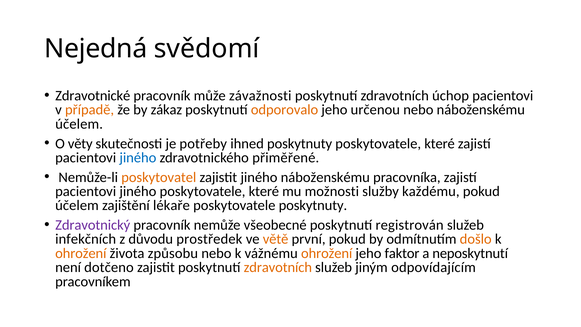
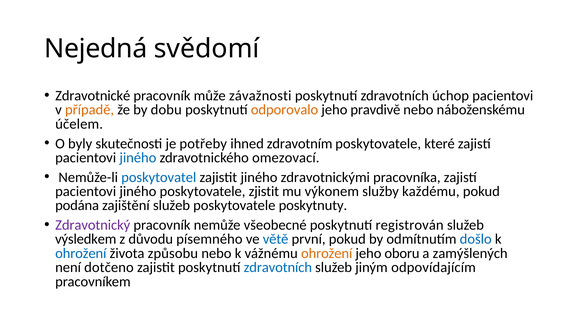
zákaz: zákaz -> dobu (166, 110)
určenou: určenou -> pravdivě (375, 110)
věty: věty -> byly (80, 143)
ihned poskytnuty: poskytnuty -> zdravotním (300, 143)
přiměřené: přiměřené -> omezovací (286, 158)
poskytovatel colour: orange -> blue (159, 177)
jiného náboženskému: náboženskému -> zdravotnickými (325, 177)
jiného poskytovatele které: které -> zjistit (264, 191)
možnosti: možnosti -> výkonem (332, 191)
účelem: účelem -> podána (77, 205)
zajištění lékaře: lékaře -> služeb (172, 205)
infekčních: infekčních -> výsledkem (86, 239)
prostředek: prostředek -> písemného (209, 239)
větě colour: orange -> blue (276, 239)
došlo colour: orange -> blue (476, 239)
ohrožení colour: orange -> blue (81, 253)
faktor: faktor -> oboru (402, 253)
neposkytnutí: neposkytnutí -> zamýšlených (470, 253)
zdravotních colour: orange -> blue (278, 267)
